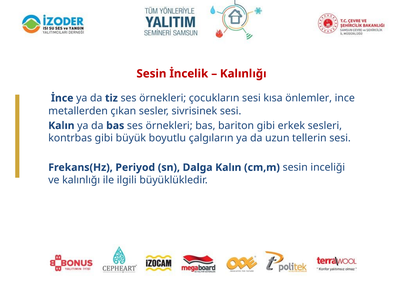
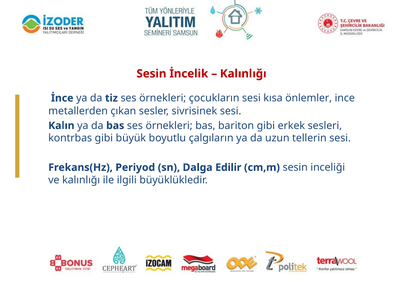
Dalga Kalın: Kalın -> Edilir (228, 167)
